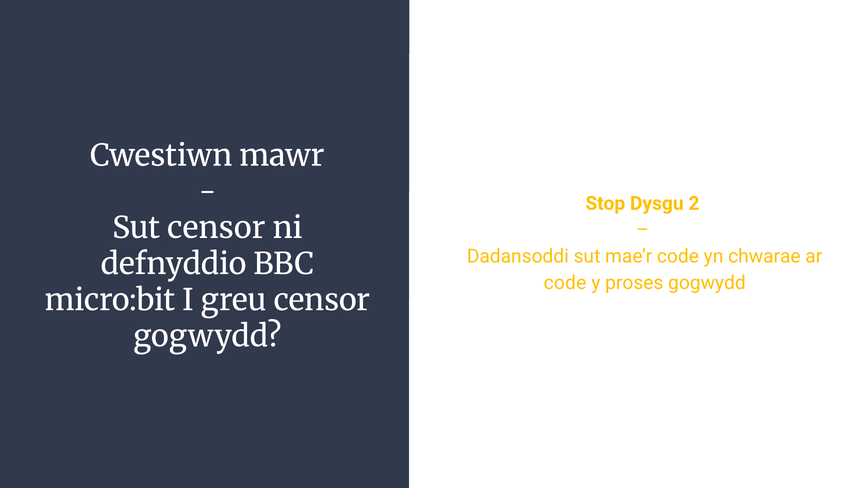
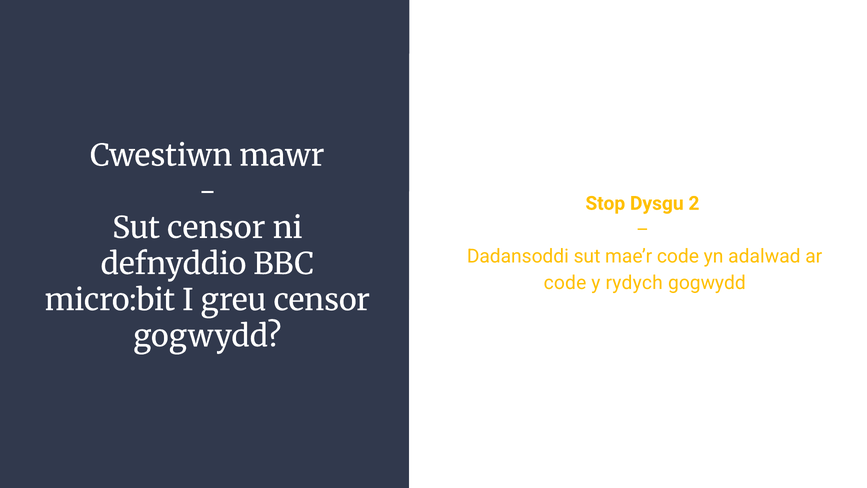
chwarae: chwarae -> adalwad (764, 256)
proses: proses -> rydych (634, 283)
